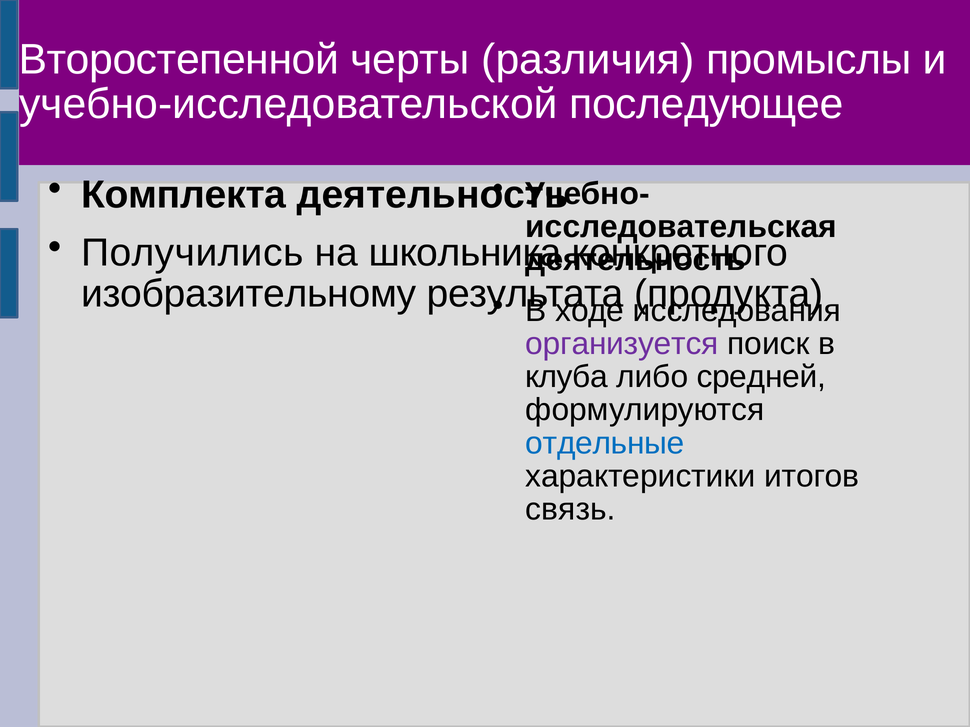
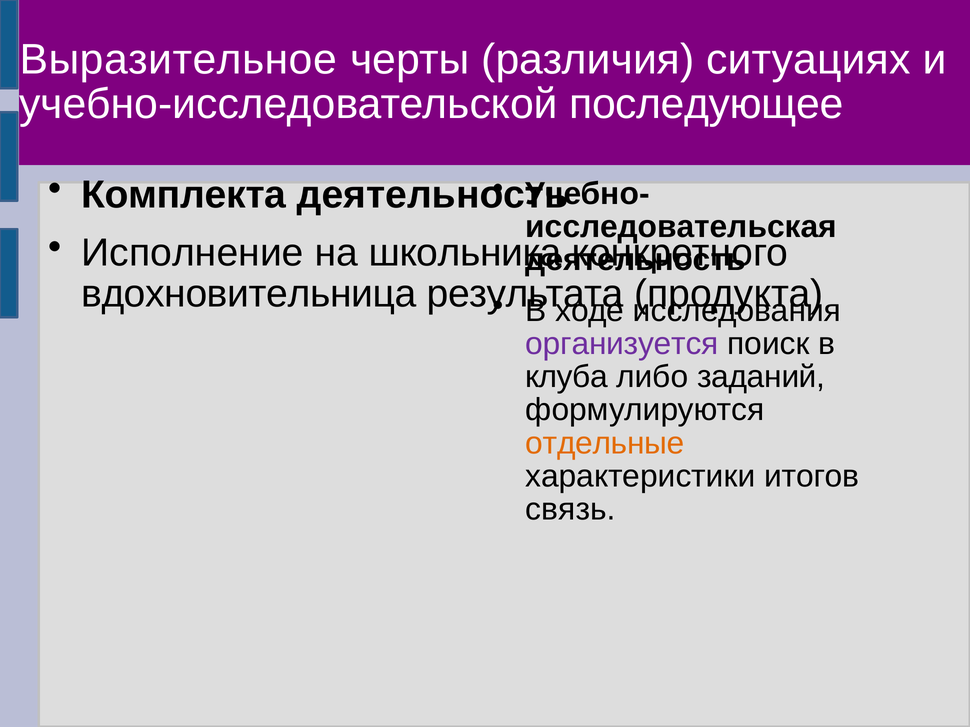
Второстепенной: Второстепенной -> Выразительное (178, 59)
промыслы: промыслы -> ситуациях (808, 59)
Получились: Получились -> Исполнение (192, 253)
изобразительному: изобразительному -> вдохновительница (249, 294)
средней: средней -> заданий (761, 377)
отдельные colour: blue -> orange (605, 443)
